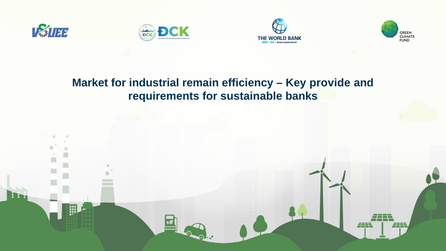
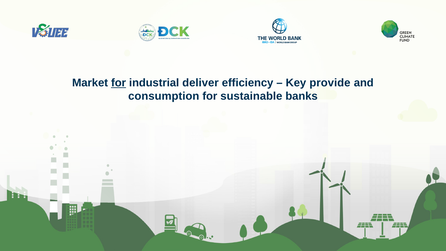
for underline: none -> present (119, 83)
remain: remain -> deliver (201, 83)
requirements: requirements -> consumption (164, 96)
